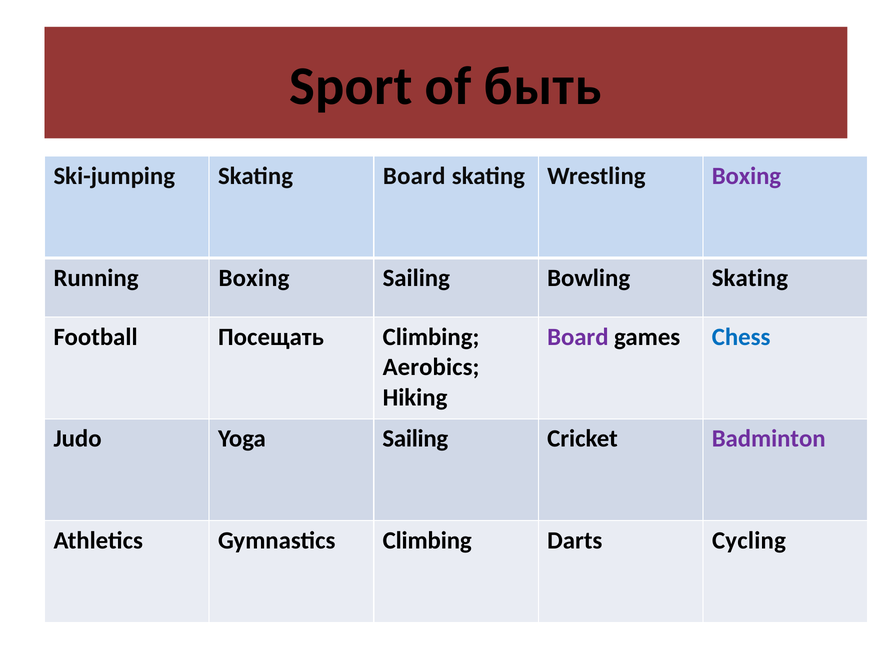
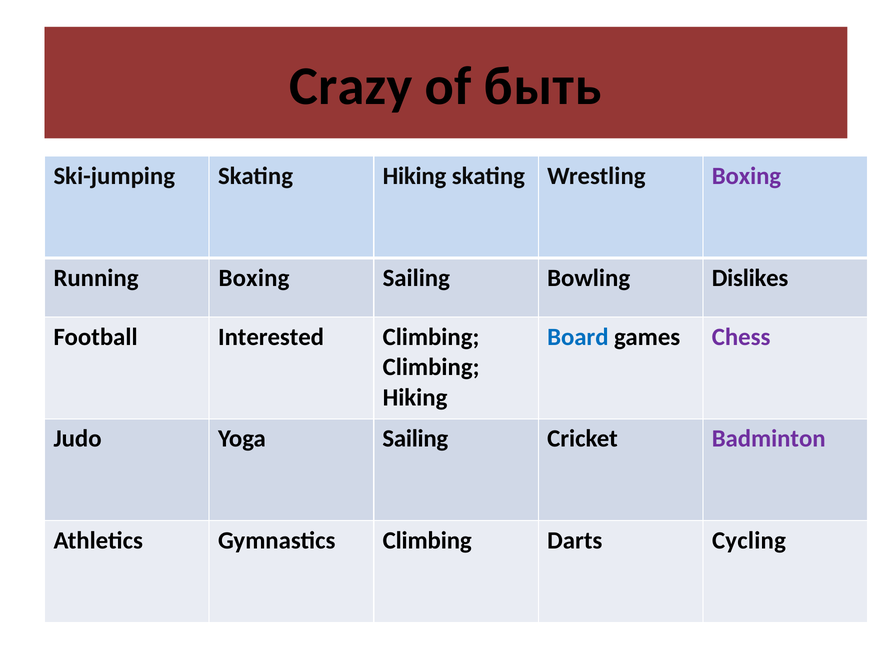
Sport: Sport -> Crazy (351, 86)
Skating Board: Board -> Hiking (414, 176)
Bowling Skating: Skating -> Dislikes (750, 278)
Посещать: Посещать -> Interested (271, 337)
Board colour: purple -> blue (578, 337)
Chess colour: blue -> purple (741, 337)
Aerobics: Aerobics -> Climbing (431, 367)
